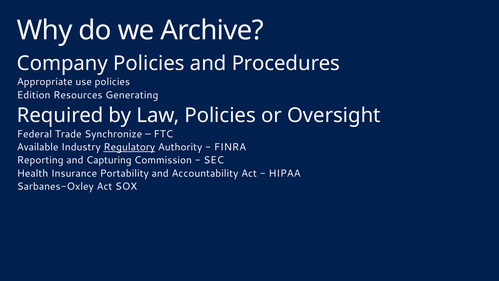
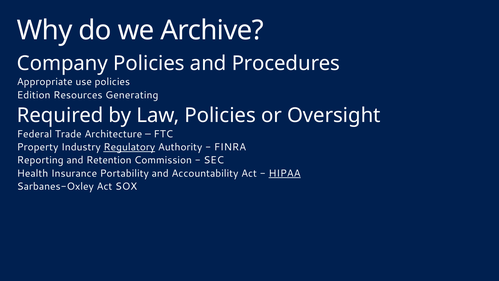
Synchronize: Synchronize -> Architecture (113, 134)
Available: Available -> Property (38, 147)
Capturing: Capturing -> Retention (109, 160)
HIPAA underline: none -> present (285, 173)
